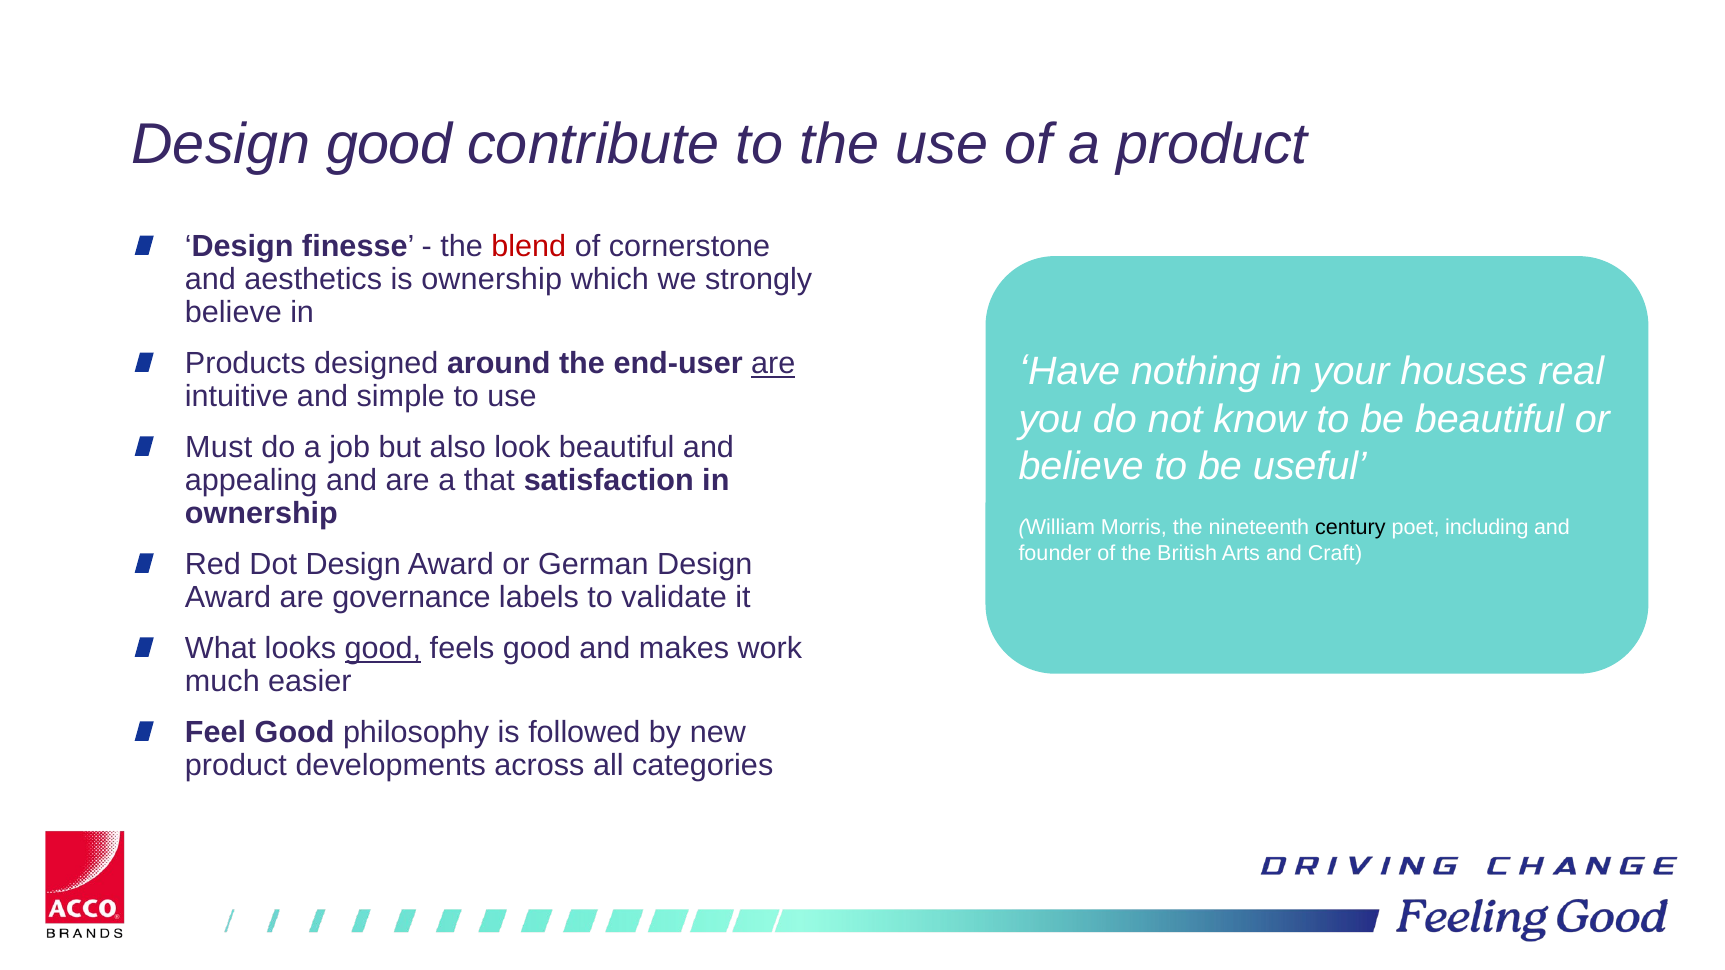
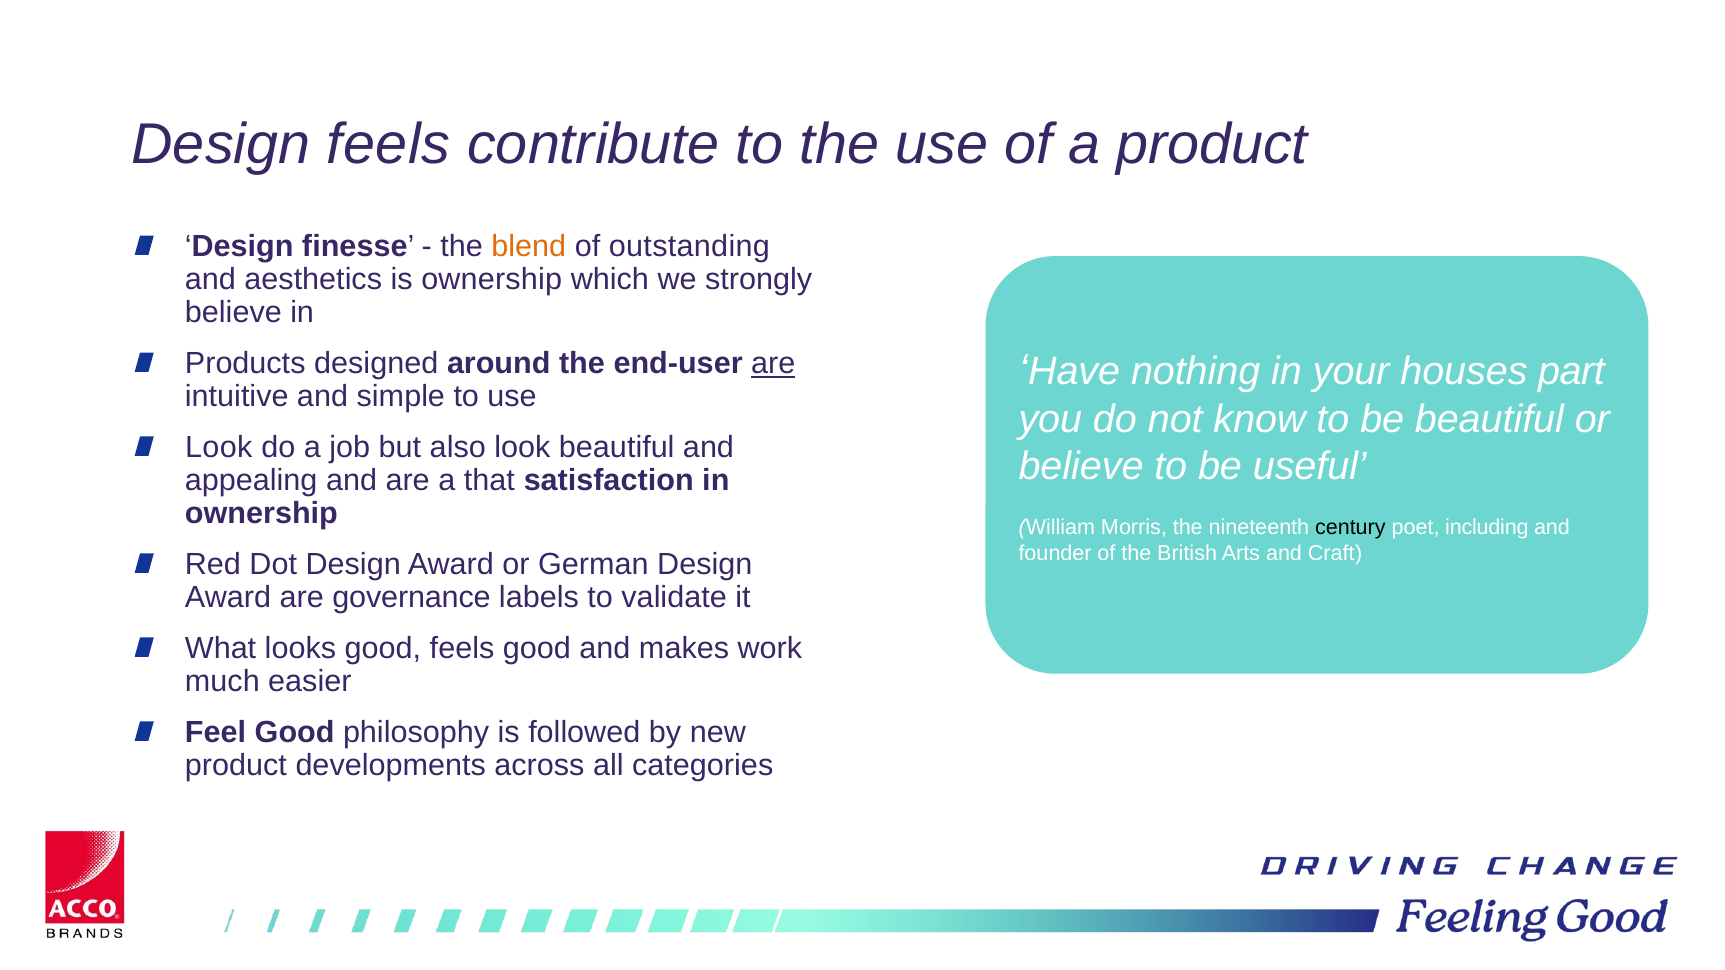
Design good: good -> feels (389, 145)
blend colour: red -> orange (529, 247)
cornerstone: cornerstone -> outstanding (689, 247)
real: real -> part (1571, 371)
Must: Must -> Look (219, 448)
good underline: present -> none (383, 649)
